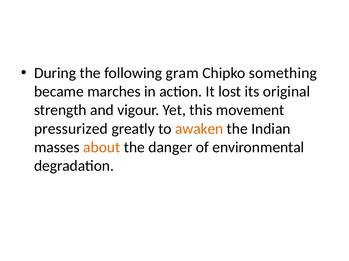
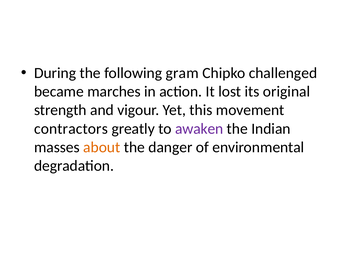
something: something -> challenged (283, 73)
pressurized: pressurized -> contractors (71, 129)
awaken colour: orange -> purple (199, 129)
